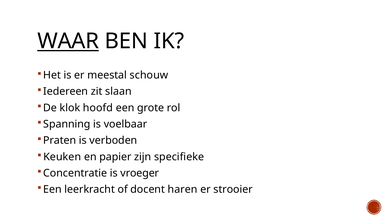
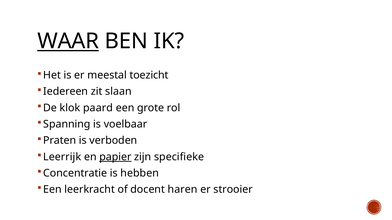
schouw: schouw -> toezicht (149, 75)
hoofd: hoofd -> paard (98, 108)
Keuken: Keuken -> Leerrijk (62, 157)
papier underline: none -> present (115, 157)
vroeger: vroeger -> hebben (140, 173)
